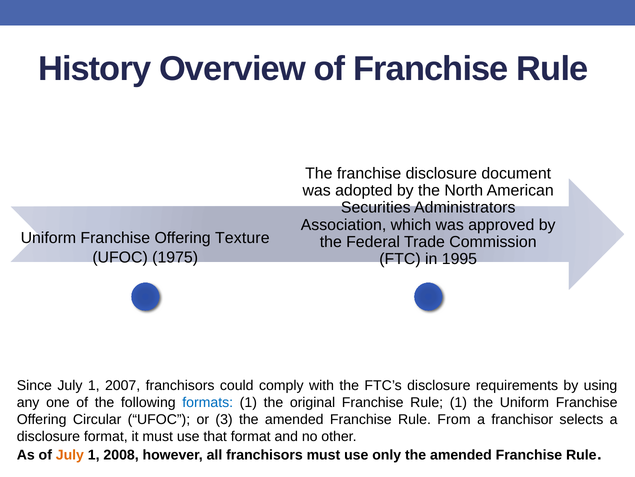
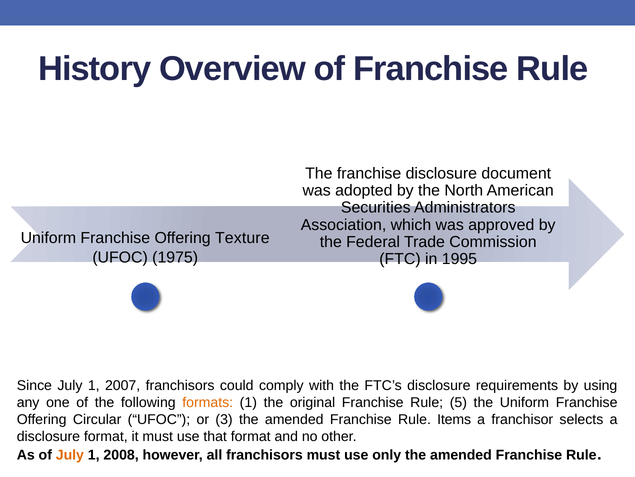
formats colour: blue -> orange (208, 402)
Rule 1: 1 -> 5 (458, 402)
From: From -> Items (454, 419)
